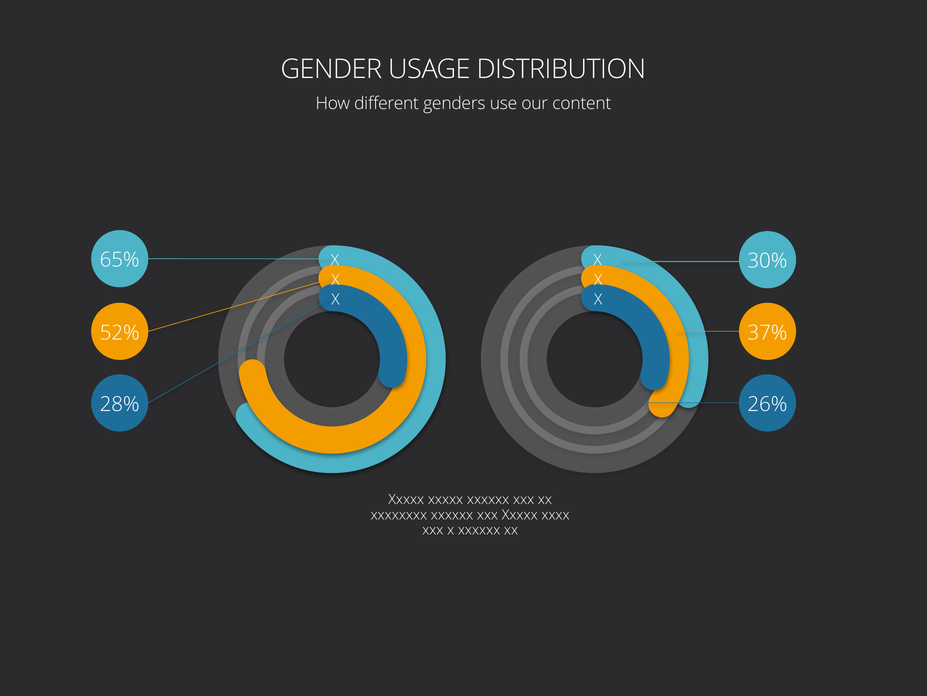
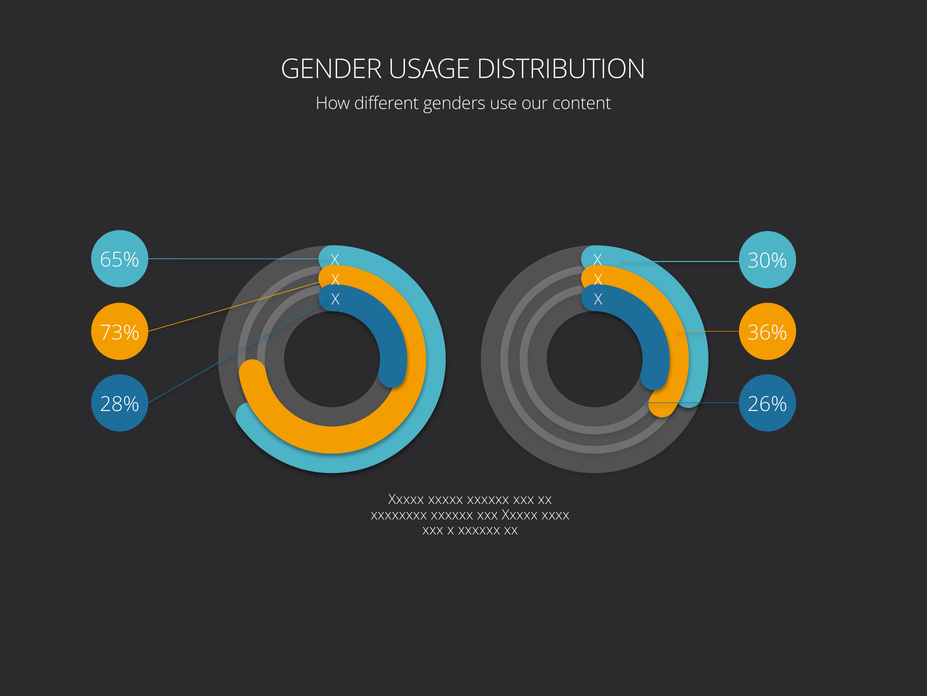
52%: 52% -> 73% (120, 332)
37%: 37% -> 36% (767, 332)
